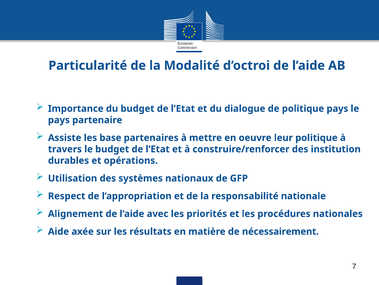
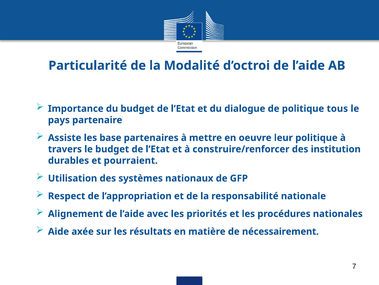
politique pays: pays -> tous (337, 108)
opérations: opérations -> pourraient (131, 160)
